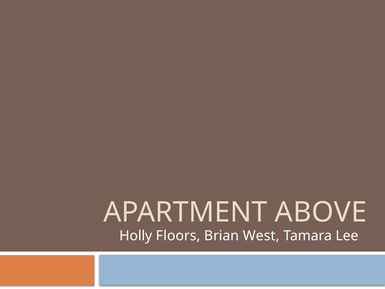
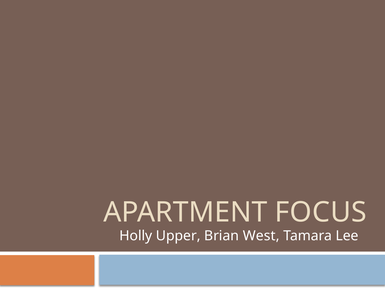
ABOVE: ABOVE -> FOCUS (321, 212)
Floors: Floors -> Upper (178, 236)
